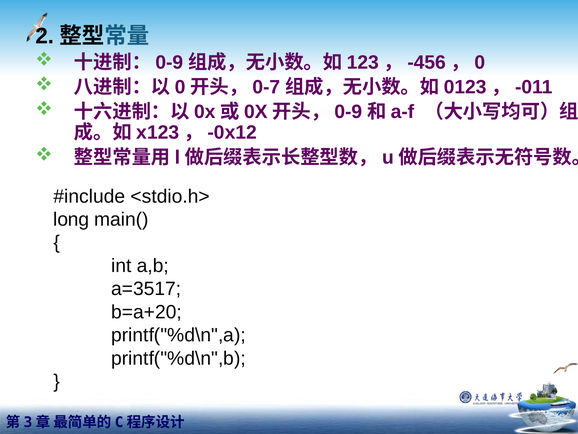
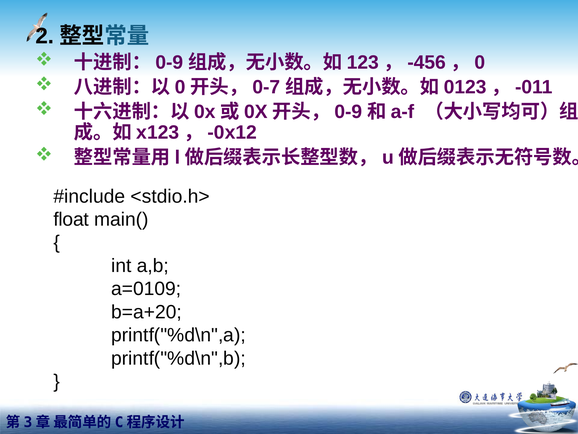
long: long -> float (71, 219)
a=3517: a=3517 -> a=0109 (146, 289)
